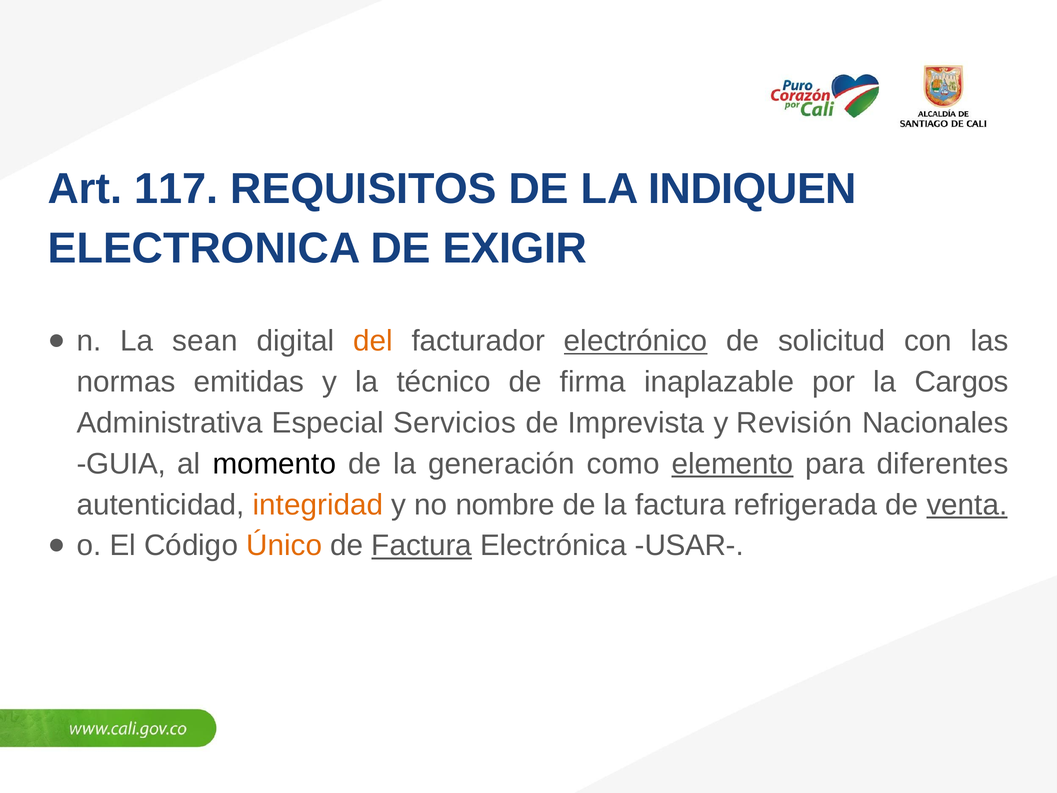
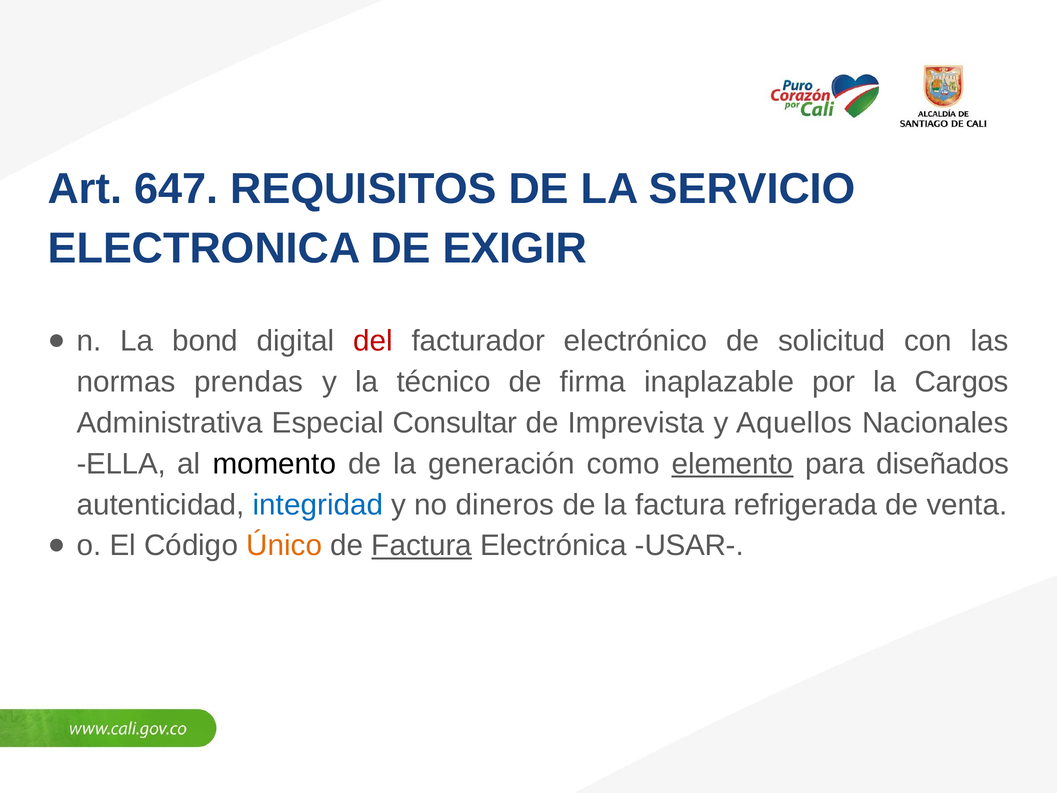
117: 117 -> 647 (176, 189)
INDIQUEN: INDIQUEN -> SERVICIO (752, 189)
sean: sean -> bond (205, 341)
del colour: orange -> red (373, 341)
electrónico underline: present -> none (636, 341)
emitidas: emitidas -> prendas (249, 382)
Servicios: Servicios -> Consultar (455, 423)
Revisión: Revisión -> Aquellos (794, 423)
GUIA: GUIA -> ELLA (121, 464)
diferentes: diferentes -> diseñados (943, 464)
integridad colour: orange -> blue (318, 505)
nombre: nombre -> dineros (505, 505)
venta underline: present -> none (967, 505)
